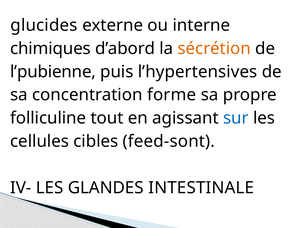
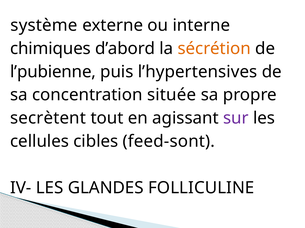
glucides: glucides -> système (44, 25)
forme: forme -> située (172, 95)
folliculine: folliculine -> secrètent (48, 119)
sur colour: blue -> purple (236, 119)
INTESTINALE: INTESTINALE -> FOLLICULINE (201, 188)
